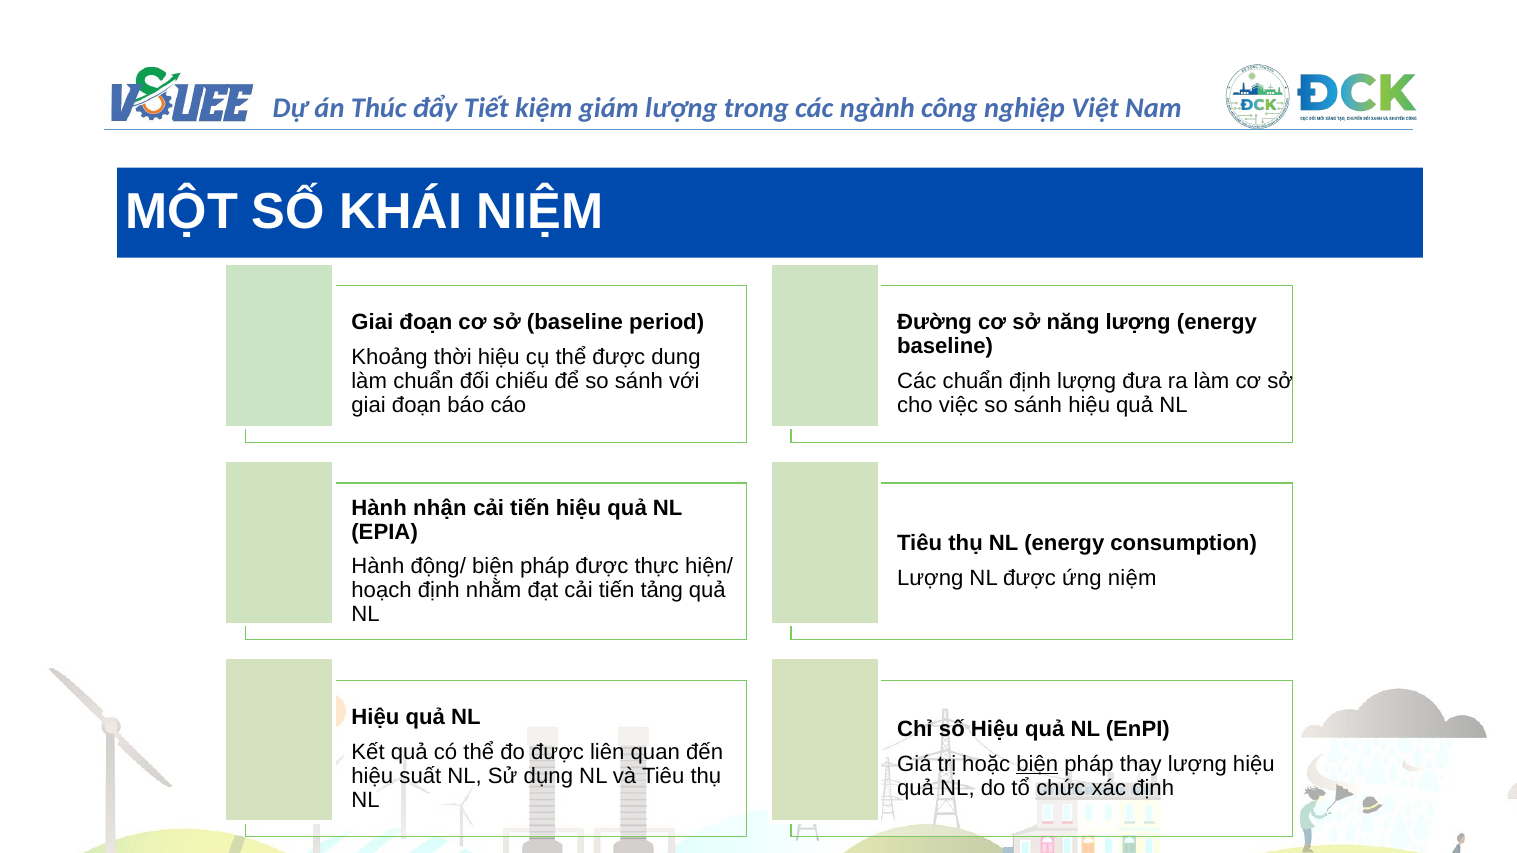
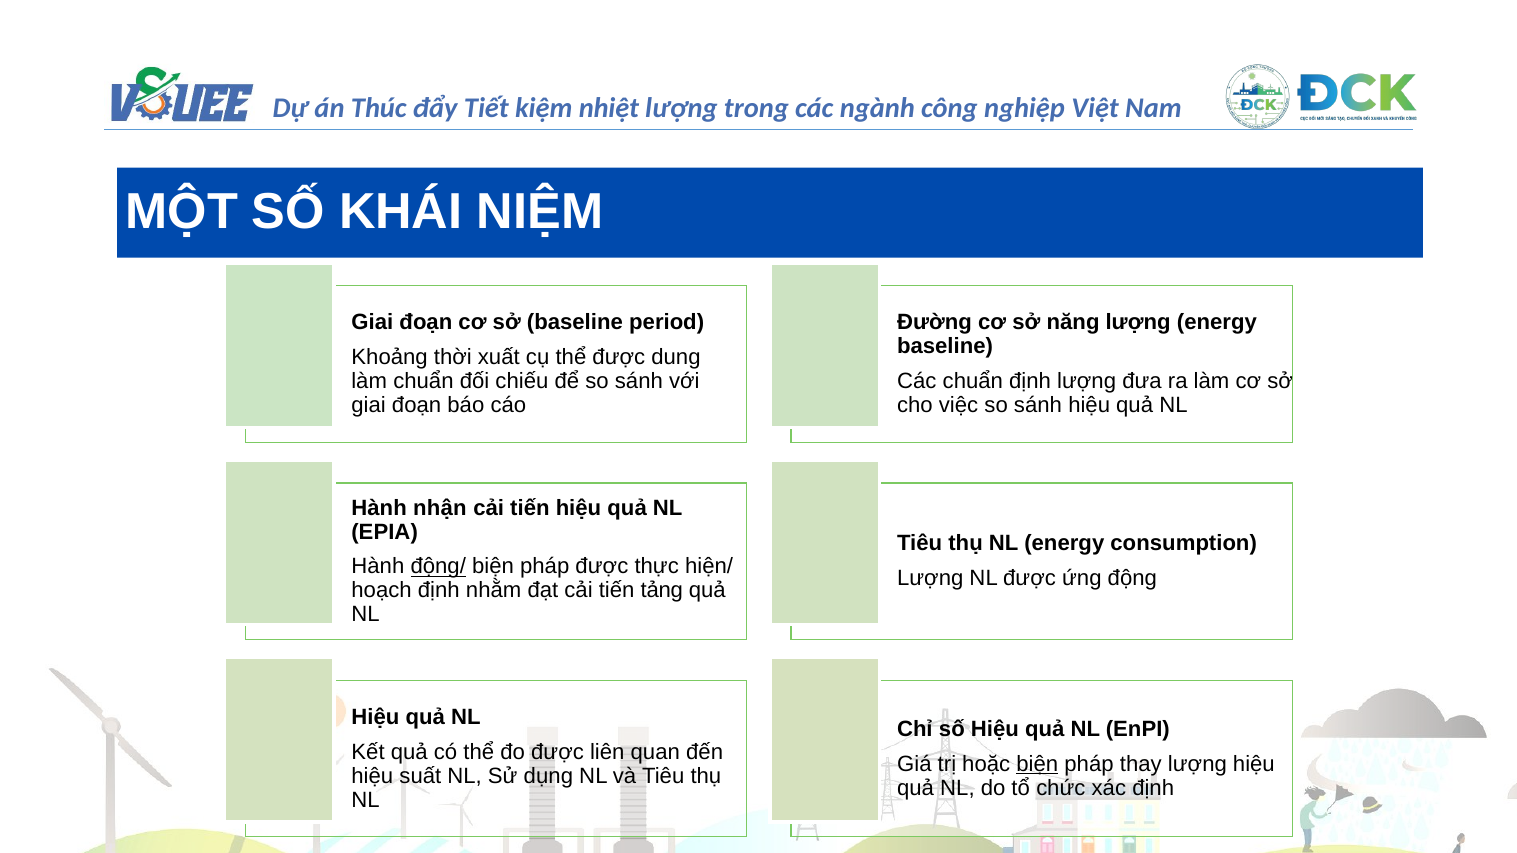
giám: giám -> nhiệt (609, 108)
thời hiệu: hiệu -> xuất (499, 358)
động/ underline: none -> present (438, 567)
ứng niệm: niệm -> động (1132, 579)
